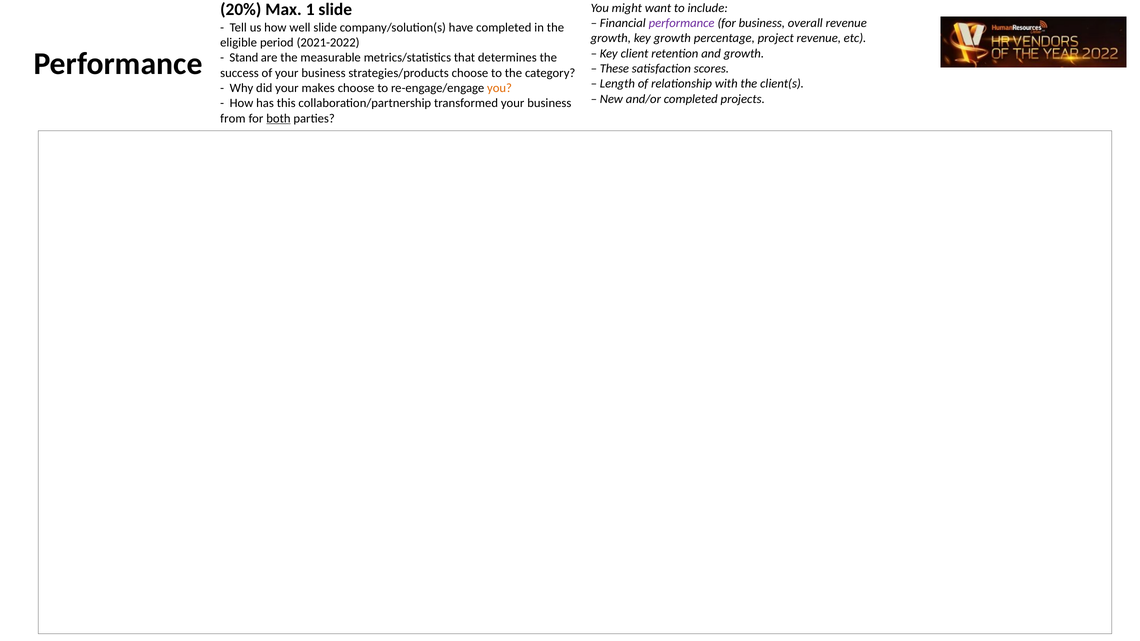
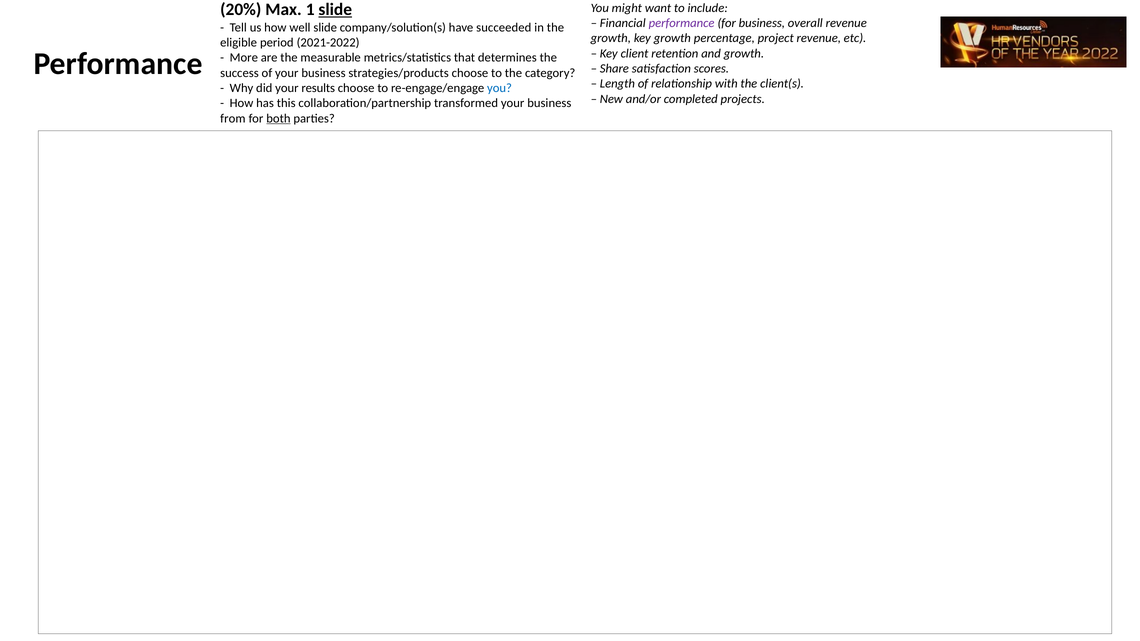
slide underline: none -> present (335, 10)
have completed: completed -> succeeded (504, 27)
Stand: Stand -> More (244, 58)
These: These -> Share (614, 69)
makes: makes -> results (318, 88)
you colour: orange -> blue (500, 88)
